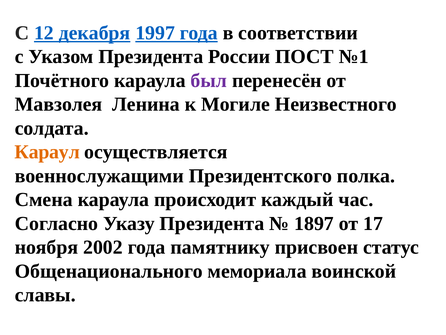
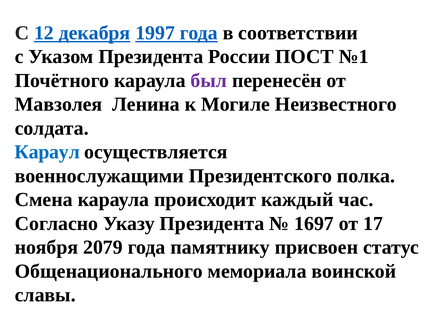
Караул colour: orange -> blue (47, 152)
1897: 1897 -> 1697 (314, 223)
2002: 2002 -> 2079 (103, 247)
